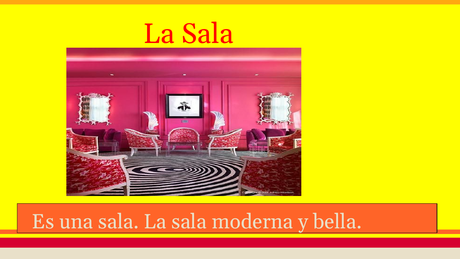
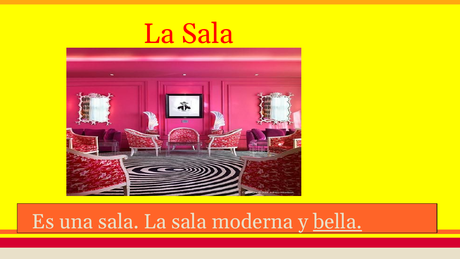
bella underline: none -> present (337, 222)
